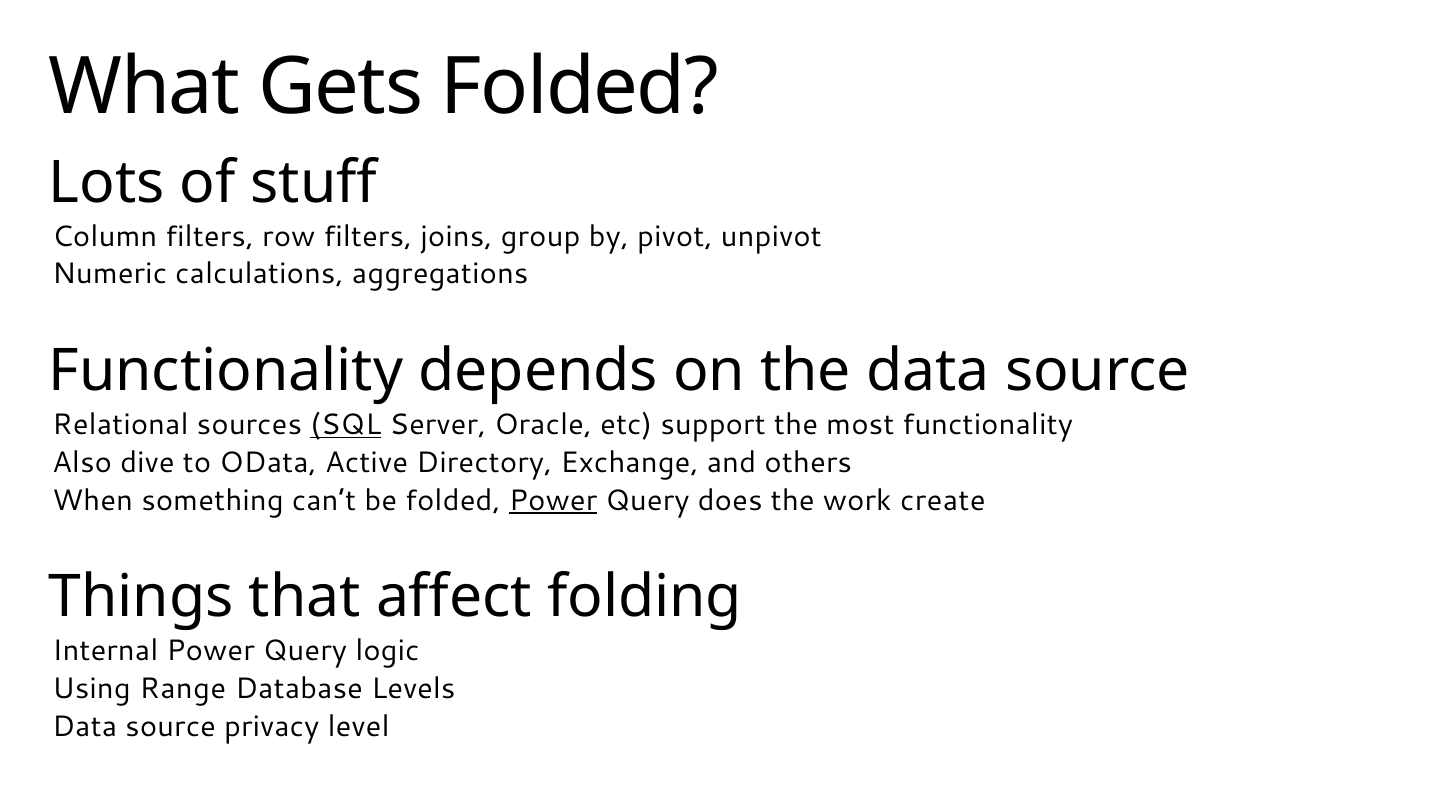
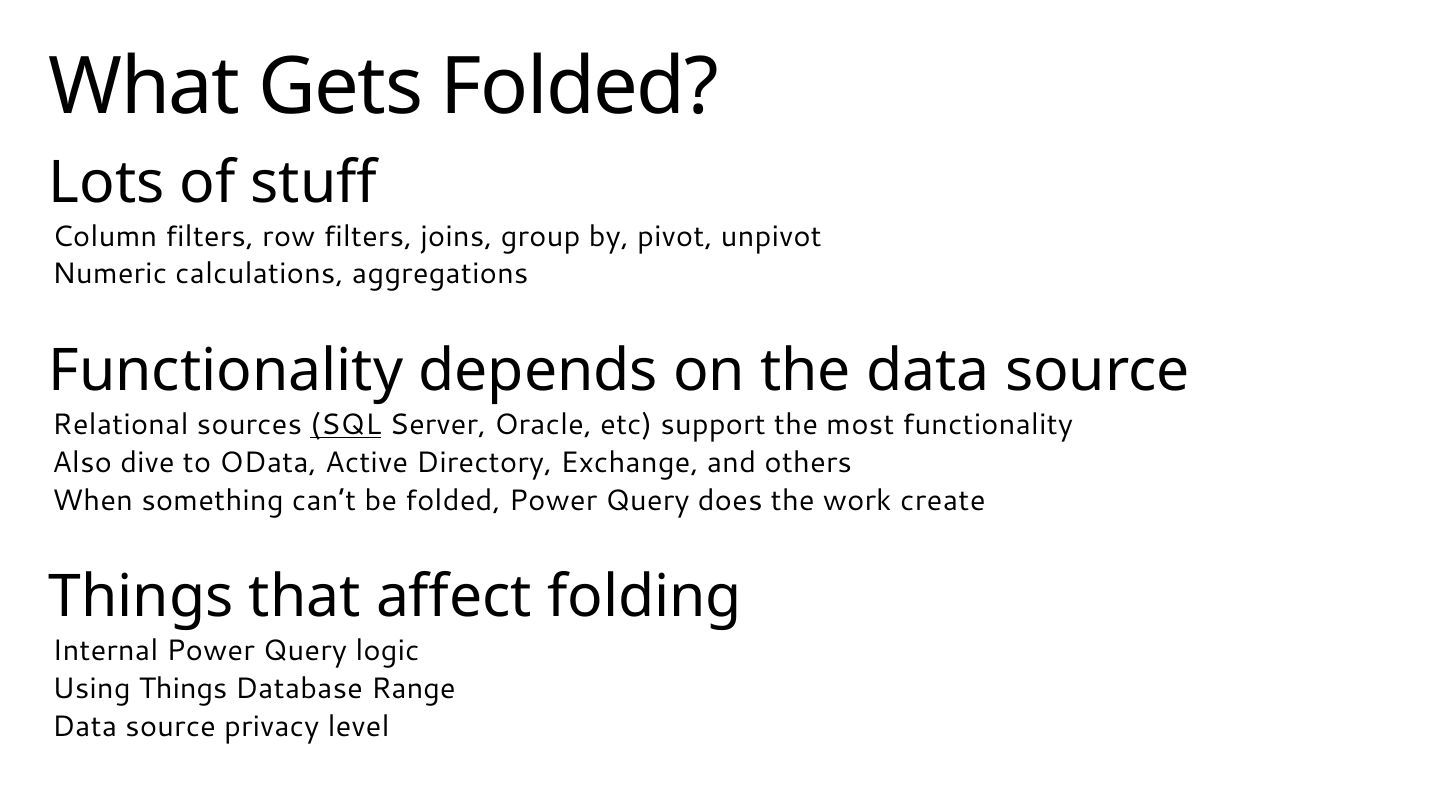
Power underline: present -> none (553, 500)
Using Range: Range -> Things (183, 689)
Levels: Levels -> Range (413, 689)
